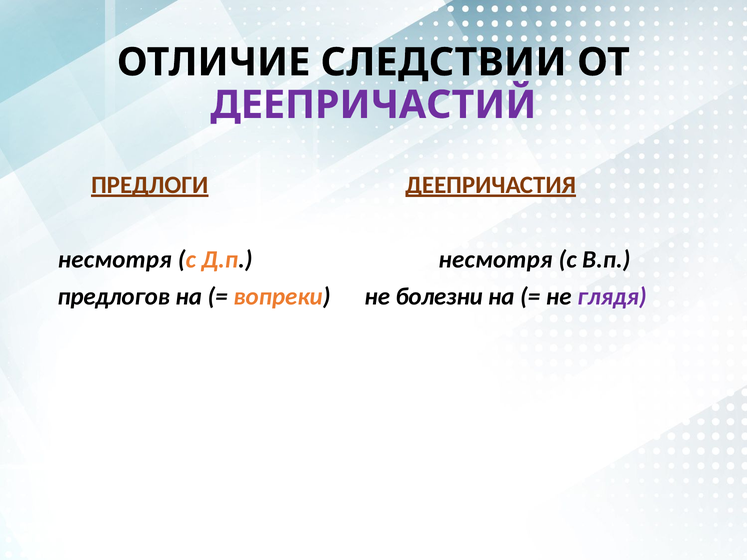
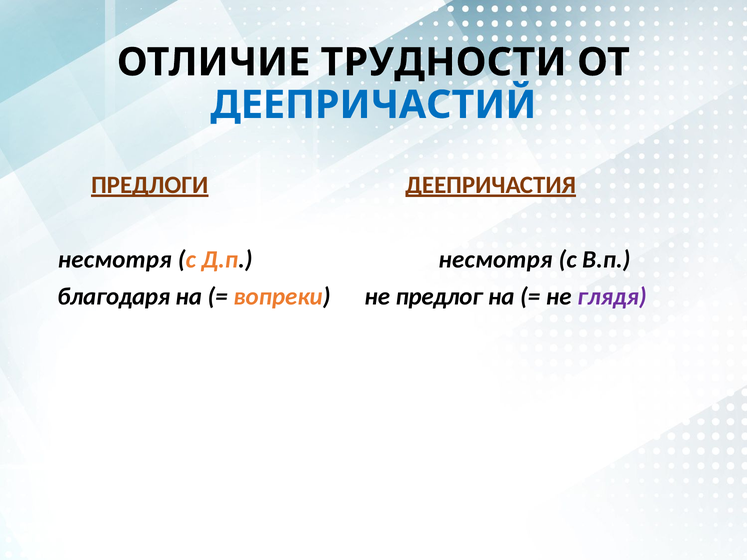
СЛЕДСТВИИ: СЛЕДСТВИИ -> ТРУДНОСТИ (444, 62)
ДЕЕПРИЧАСТИЙ colour: purple -> blue (373, 105)
предлогов: предлогов -> благодаря (114, 297)
болезни: болезни -> предлог (439, 297)
